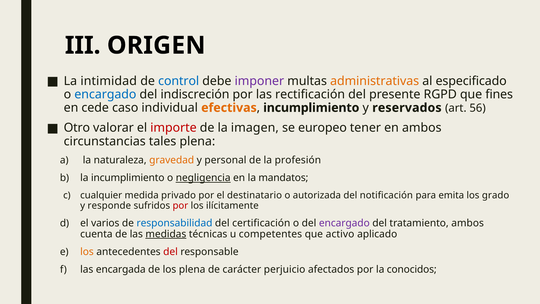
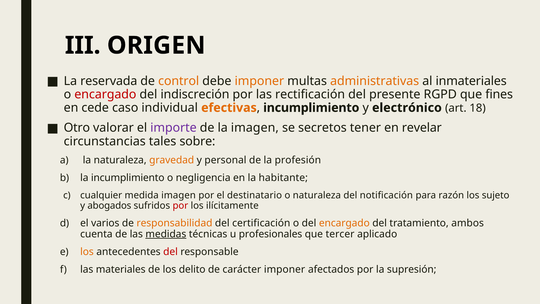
intimidad: intimidad -> reservada (109, 81)
control colour: blue -> orange (179, 81)
imponer colour: purple -> orange (259, 81)
especificado: especificado -> inmateriales (471, 81)
encargado colour: blue -> red (105, 94)
reservados: reservados -> electrónico (407, 108)
56: 56 -> 18 (478, 108)
importe colour: red -> purple (173, 128)
europeo: europeo -> secretos (322, 128)
en ambos: ambos -> revelar (422, 128)
tales plena: plena -> sobre (197, 141)
negligencia underline: present -> none (203, 178)
mandatos: mandatos -> habitante (283, 178)
medida privado: privado -> imagen (179, 195)
o autorizada: autorizada -> naturaleza (317, 195)
emita: emita -> razón (451, 195)
grado: grado -> sujeto (496, 195)
responde: responde -> abogados (109, 206)
responsabilidad colour: blue -> orange (174, 223)
encargado colour: purple -> orange (344, 223)
competentes: competentes -> profesionales (271, 234)
activo: activo -> tercer (340, 234)
encargada: encargada -> materiales (121, 269)
los plena: plena -> delito (192, 269)
carácter perjuicio: perjuicio -> imponer (285, 269)
conocidos: conocidos -> supresión (412, 269)
